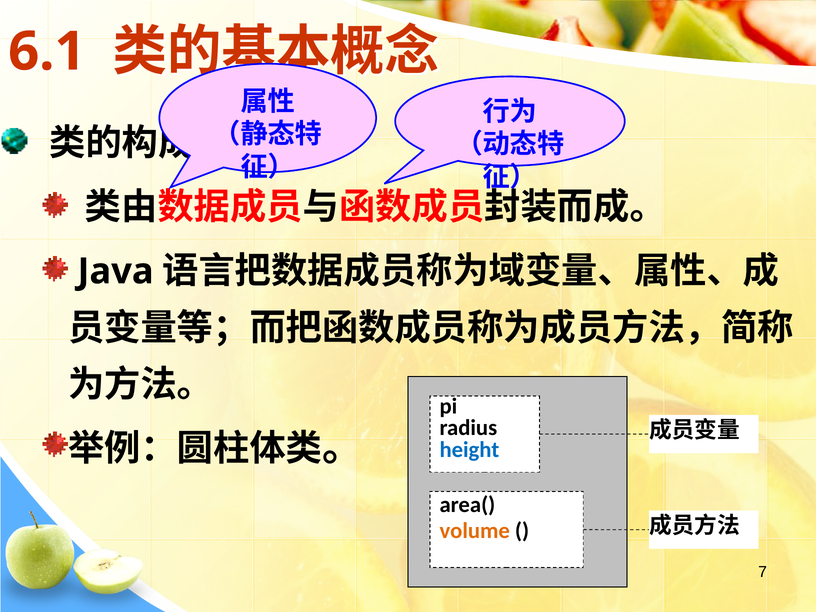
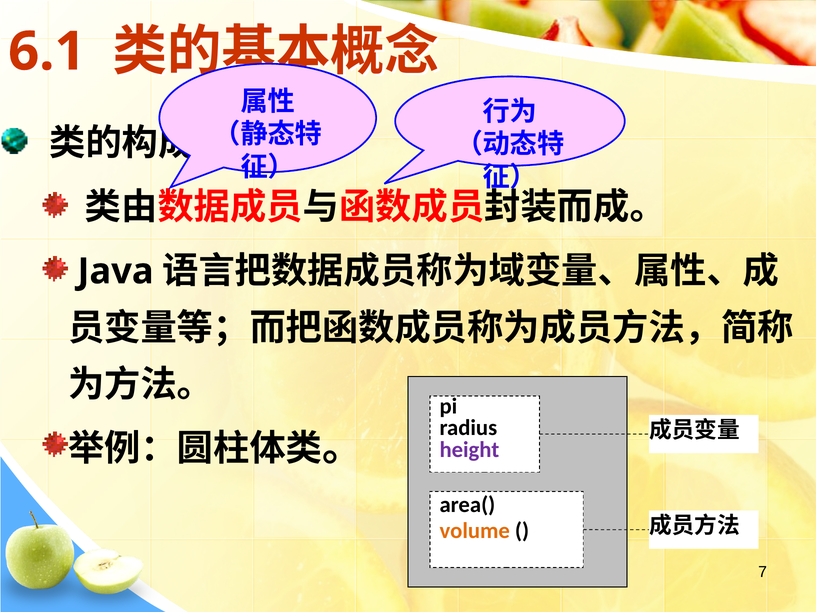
height colour: blue -> purple (469, 450)
